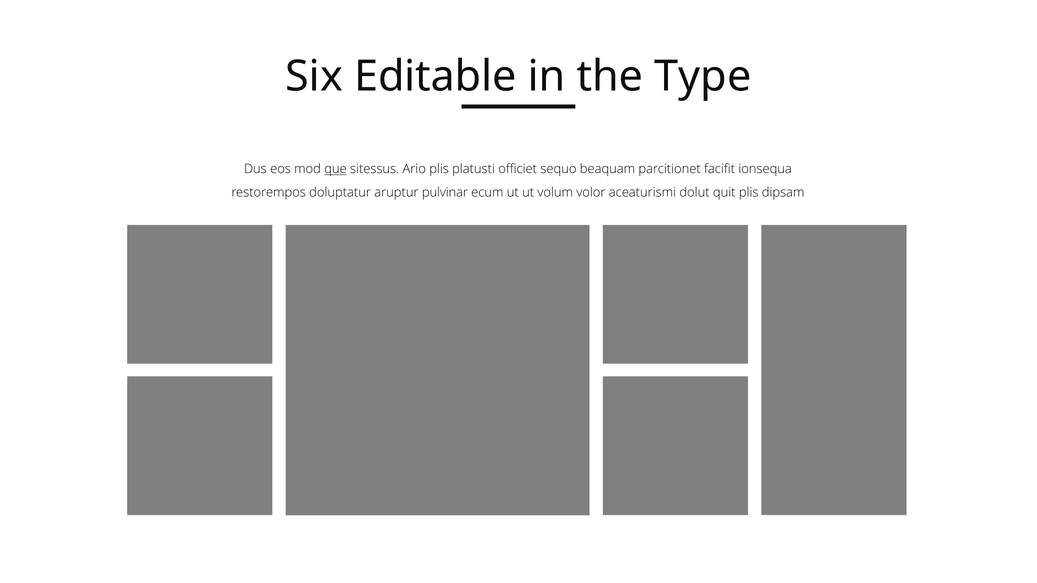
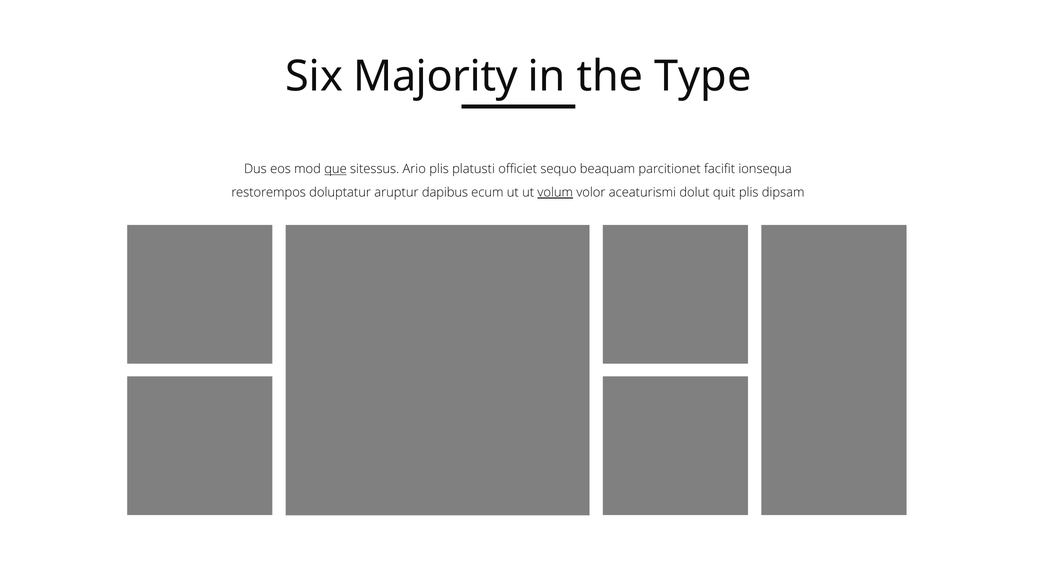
Editable: Editable -> Majority (436, 76)
pulvinar: pulvinar -> dapibus (445, 193)
volum underline: none -> present (555, 193)
